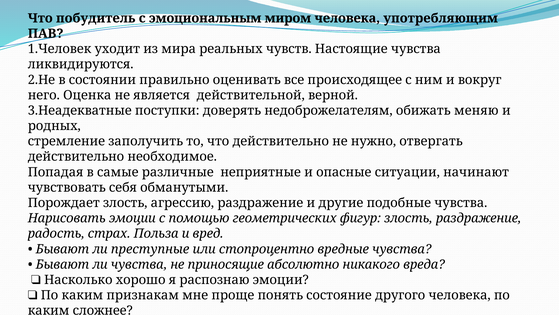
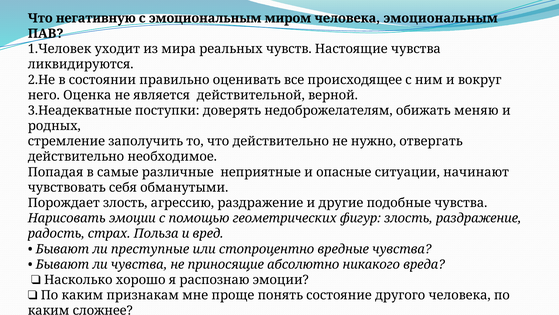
побудитель: побудитель -> негативную (96, 18)
человека употребляющим: употребляющим -> эмоциональным (441, 18)
